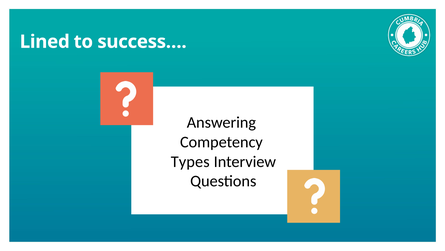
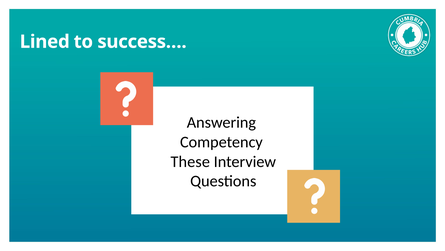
Types: Types -> These (190, 161)
